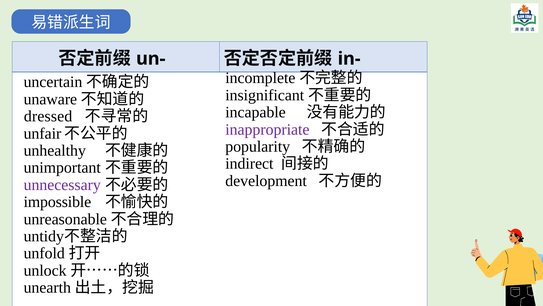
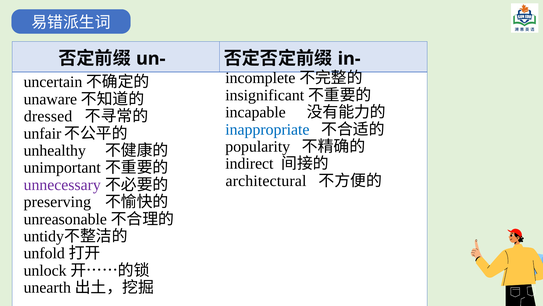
inappropriate colour: purple -> blue (267, 129)
development: development -> architectural (266, 181)
impossible: impossible -> preserving (57, 202)
